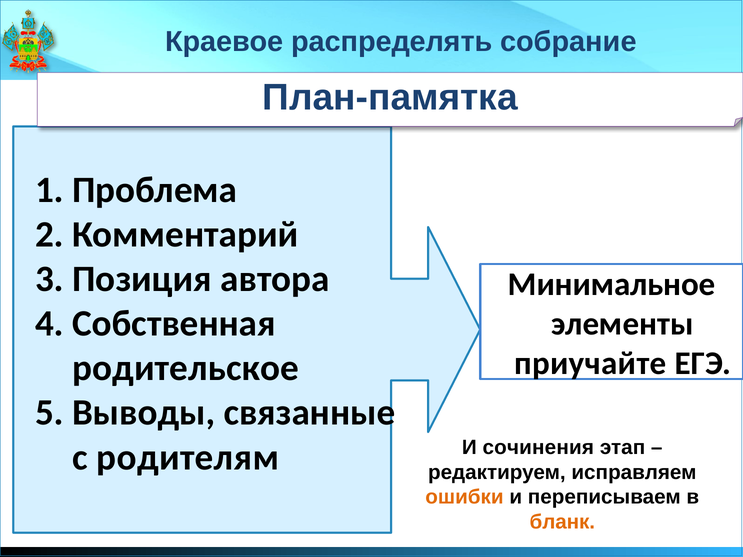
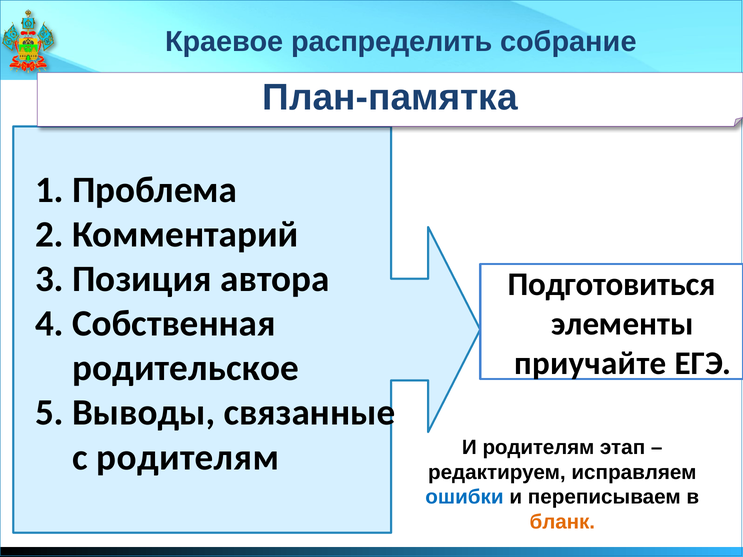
распределять: распределять -> распределить (392, 42)
Минимальное: Минимальное -> Подготовиться (612, 284)
И сочинения: сочинения -> родителям (538, 448)
ошибки colour: orange -> blue (464, 497)
